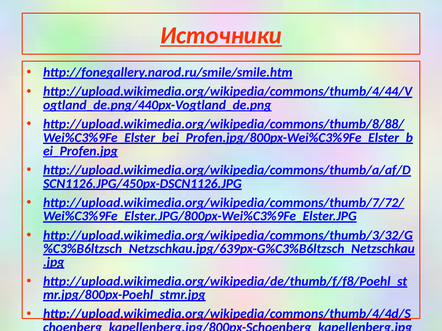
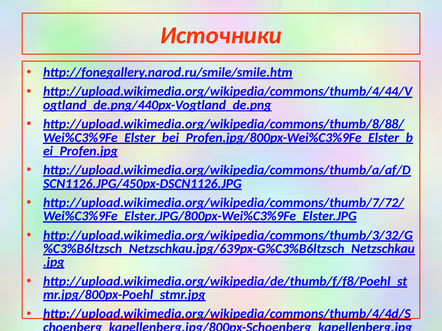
Источники underline: present -> none (221, 36)
